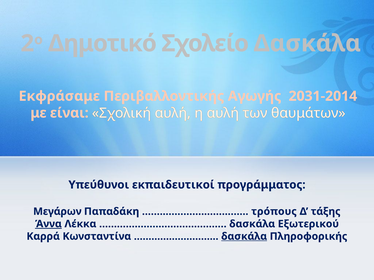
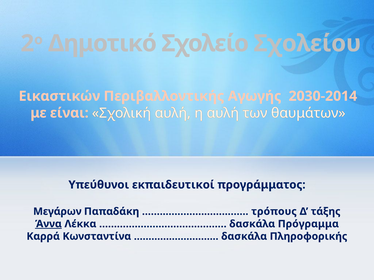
Σχολείο Δασκάλα: Δασκάλα -> Σχολείου (307, 44)
Εκφράσαμε: Εκφράσαμε -> Εικαστικών (59, 96)
2031-2014: 2031-2014 -> 2030-2014 (323, 96)
Εξωτερικού: Εξωτερικού -> Πρόγραμμα (308, 224)
δασκάλα underline: present -> none (244, 237)
